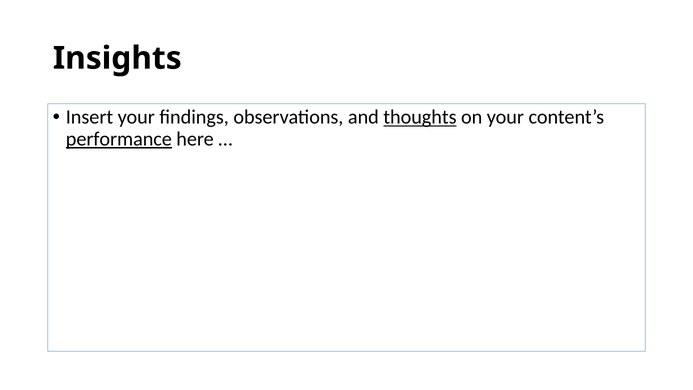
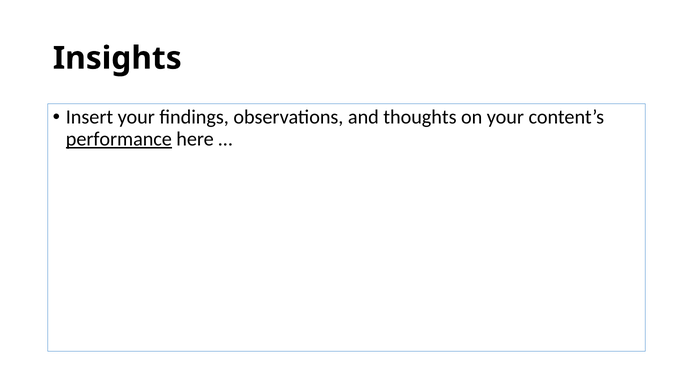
thoughts underline: present -> none (420, 117)
